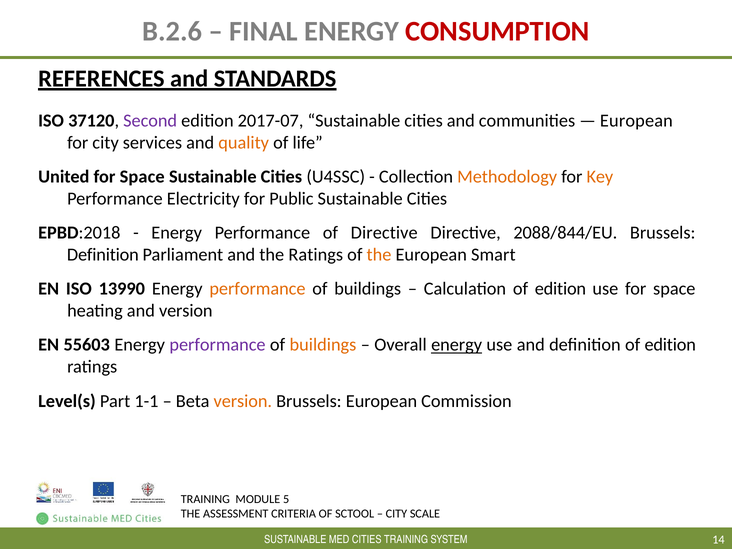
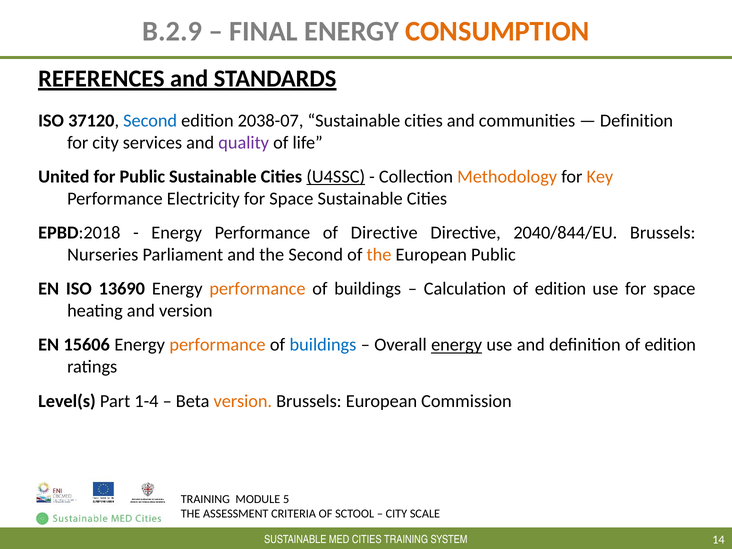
B.2.6: B.2.6 -> B.2.9 (172, 31)
CONSUMPTION colour: red -> orange (497, 31)
Second colour: purple -> blue (150, 121)
2017-07: 2017-07 -> 2038-07 (271, 121)
European: European -> Definition (637, 121)
quality colour: orange -> purple (244, 142)
United for Space: Space -> Public (142, 177)
U4SSC underline: none -> present (336, 177)
Public: Public -> Space (291, 199)
2088/844/EU: 2088/844/EU -> 2040/844/EU (565, 233)
Definition: Definition -> Nurseries (103, 255)
the Ratings: Ratings -> Second (316, 255)
European Smart: Smart -> Public (493, 255)
13990: 13990 -> 13690 (122, 289)
55603: 55603 -> 15606 (87, 345)
performance colour: purple -> orange (218, 345)
buildings colour: orange -> blue (323, 345)
1-1: 1-1 -> 1-4 (146, 401)
